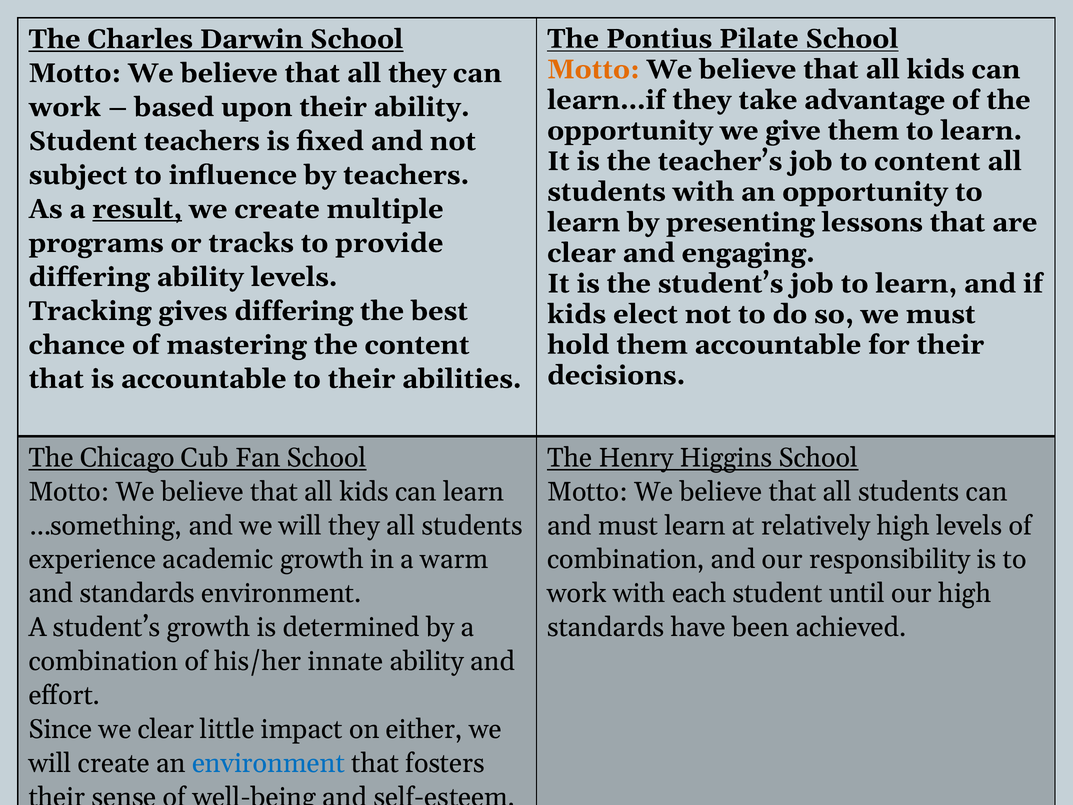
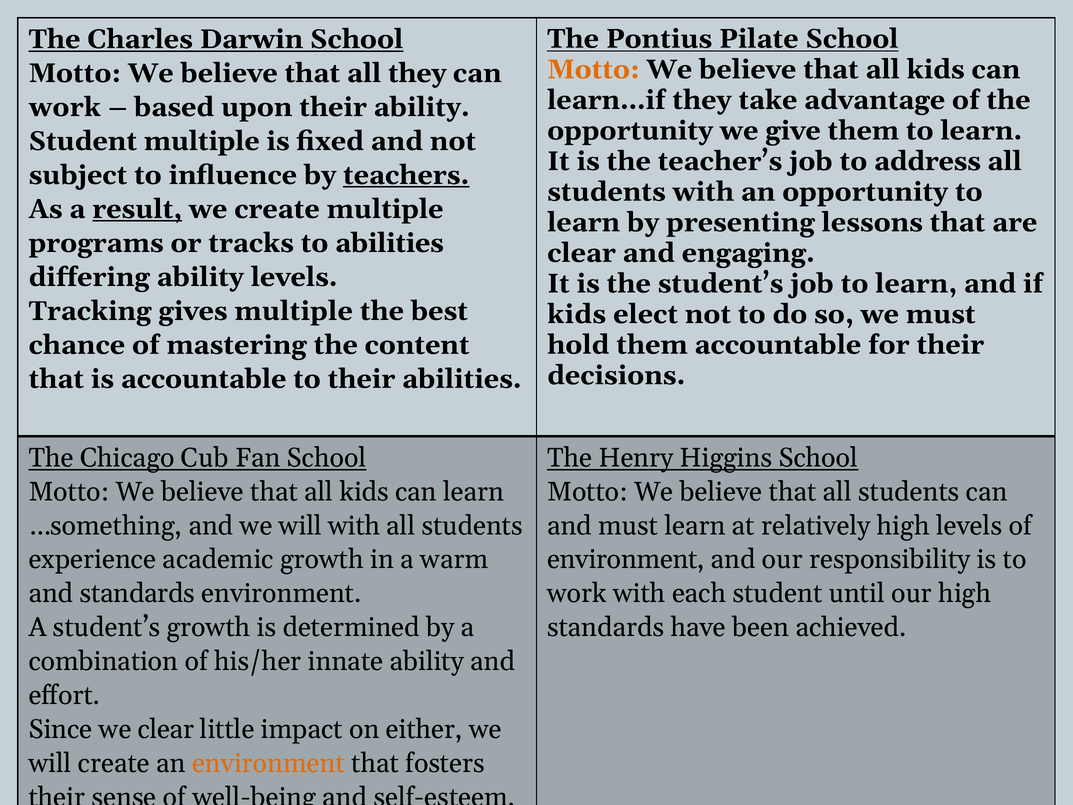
Student teachers: teachers -> multiple (202, 141)
to content: content -> address (927, 161)
teachers underline: none -> present (406, 175)
to provide: provide -> abilities (390, 243)
gives differing: differing -> multiple (294, 311)
will they: they -> with (354, 525)
combination: combination -> environment (626, 559)
environment colour: blue -> orange (268, 763)
